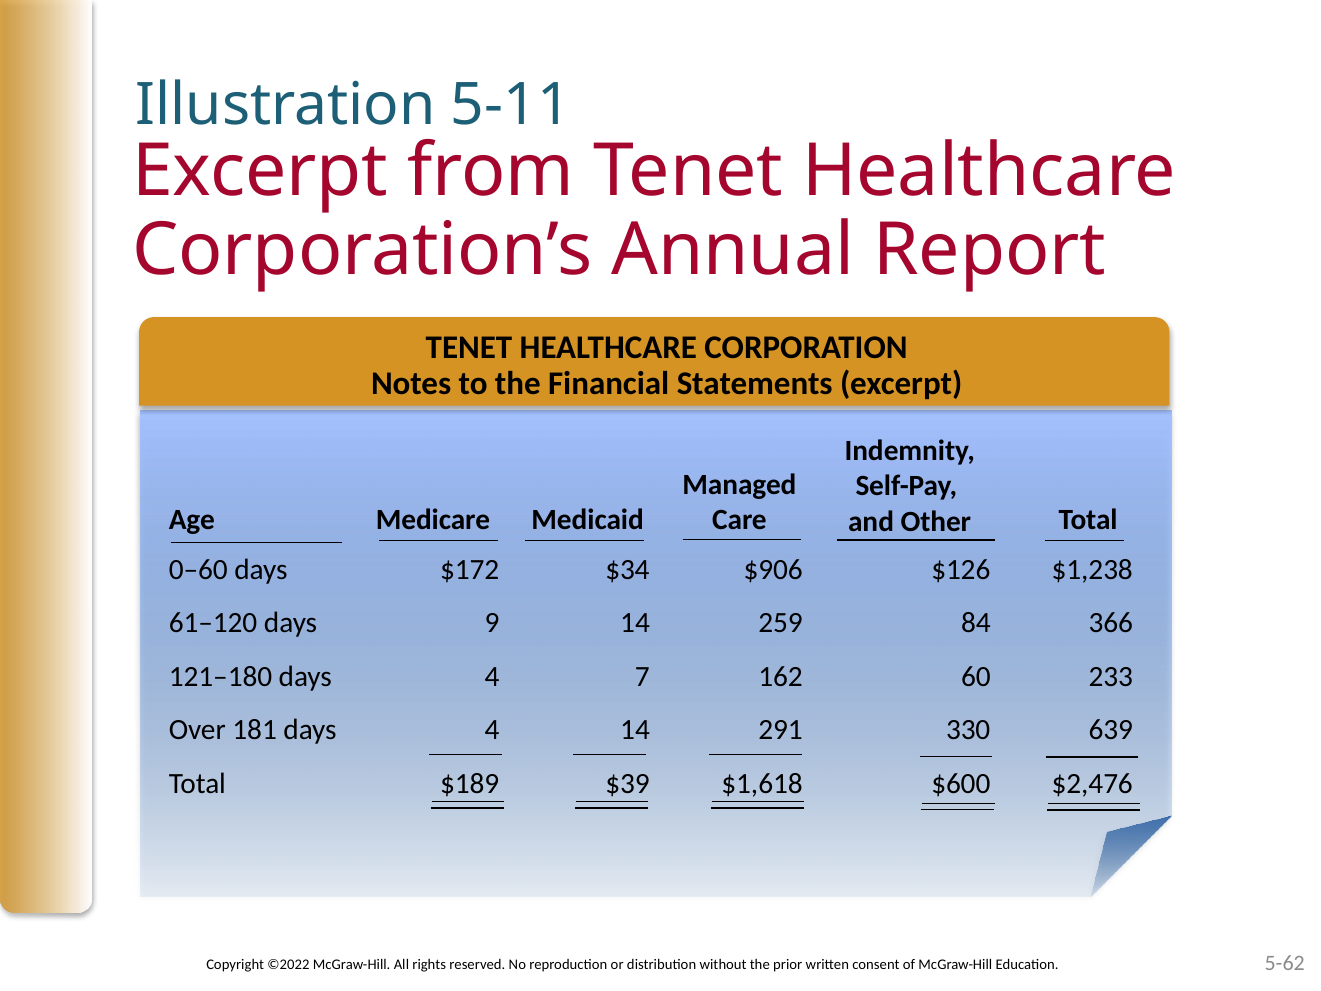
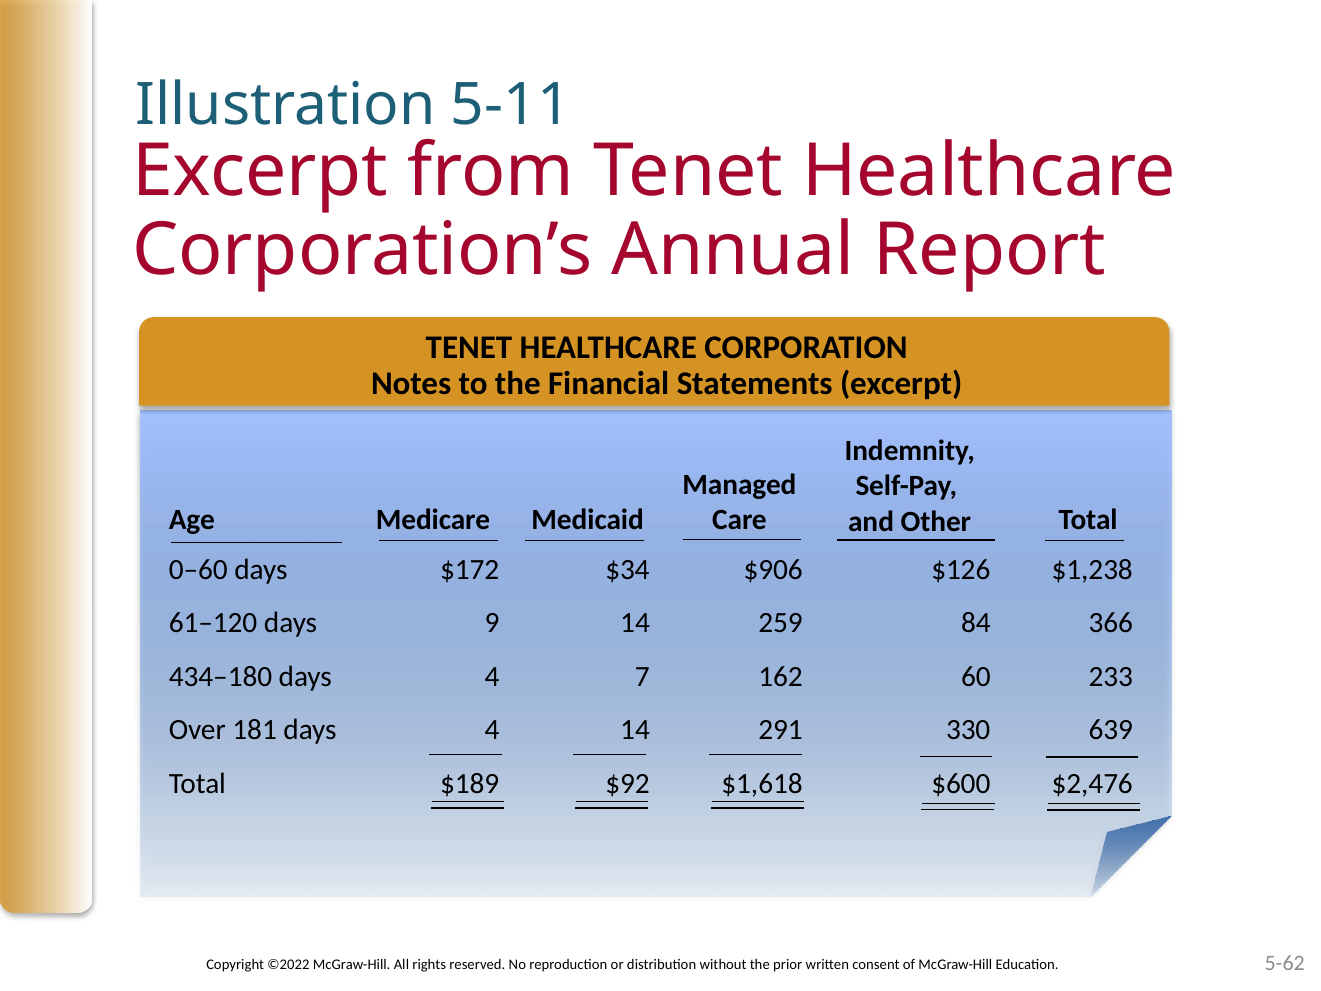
121–180: 121–180 -> 434–180 (221, 676)
$39: $39 -> $92 (627, 783)
